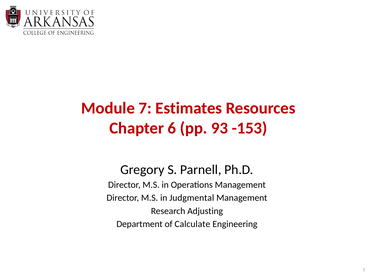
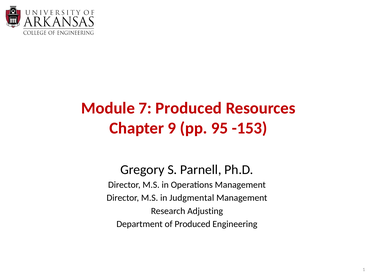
7 Estimates: Estimates -> Produced (189, 108)
6: 6 -> 9 (172, 128)
93: 93 -> 95 (220, 128)
of Calculate: Calculate -> Produced (192, 224)
